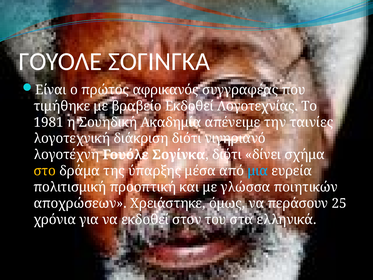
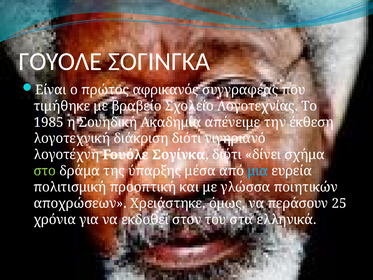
βραβείο Εκδοθεί: Εκδοθεί -> Σχολείο (189, 106)
1981: 1981 -> 1985 (49, 122)
ταινίες: ταινίες -> έκθεση (312, 122)
στο colour: yellow -> light green (45, 171)
